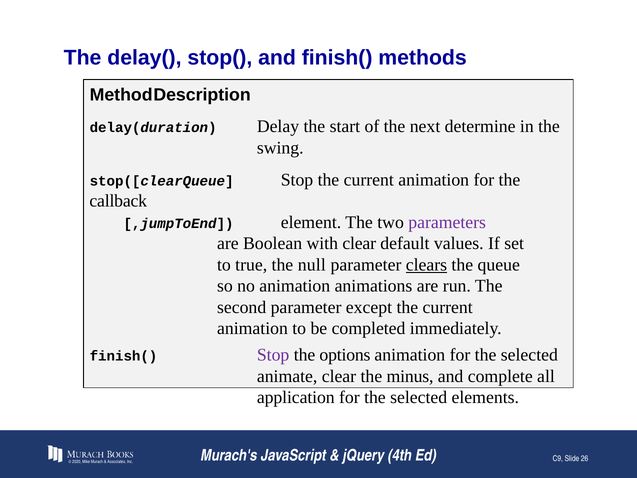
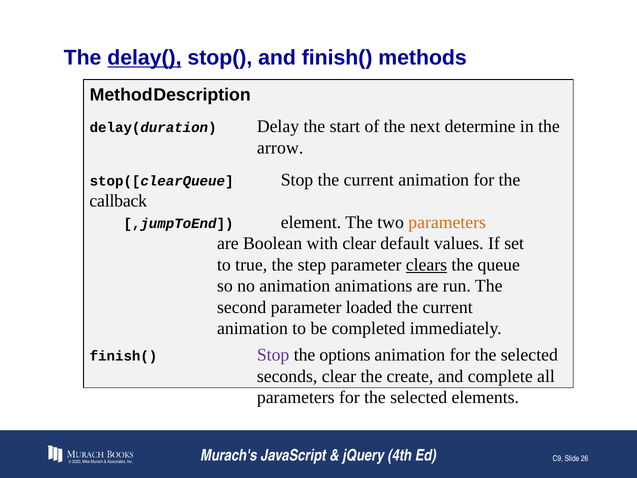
delay( underline: none -> present (144, 58)
swing: swing -> arrow (280, 148)
parameters colour: purple -> orange (447, 222)
null: null -> step (312, 265)
except: except -> loaded (369, 307)
animate: animate -> seconds (287, 376)
minus: minus -> create (410, 376)
application: application -> parameters (296, 397)
